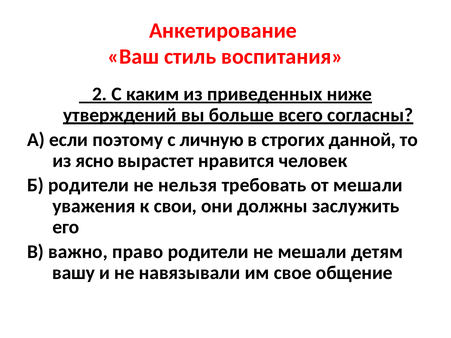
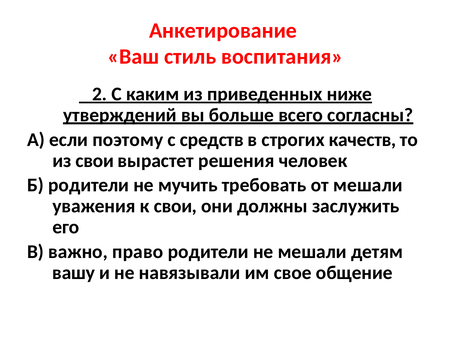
личную: личную -> средств (212, 140)
данной: данной -> качеств (362, 140)
из ясно: ясно -> свои (95, 161)
нравится: нравится -> решения (236, 161)
нельзя: нельзя -> мучить (188, 185)
